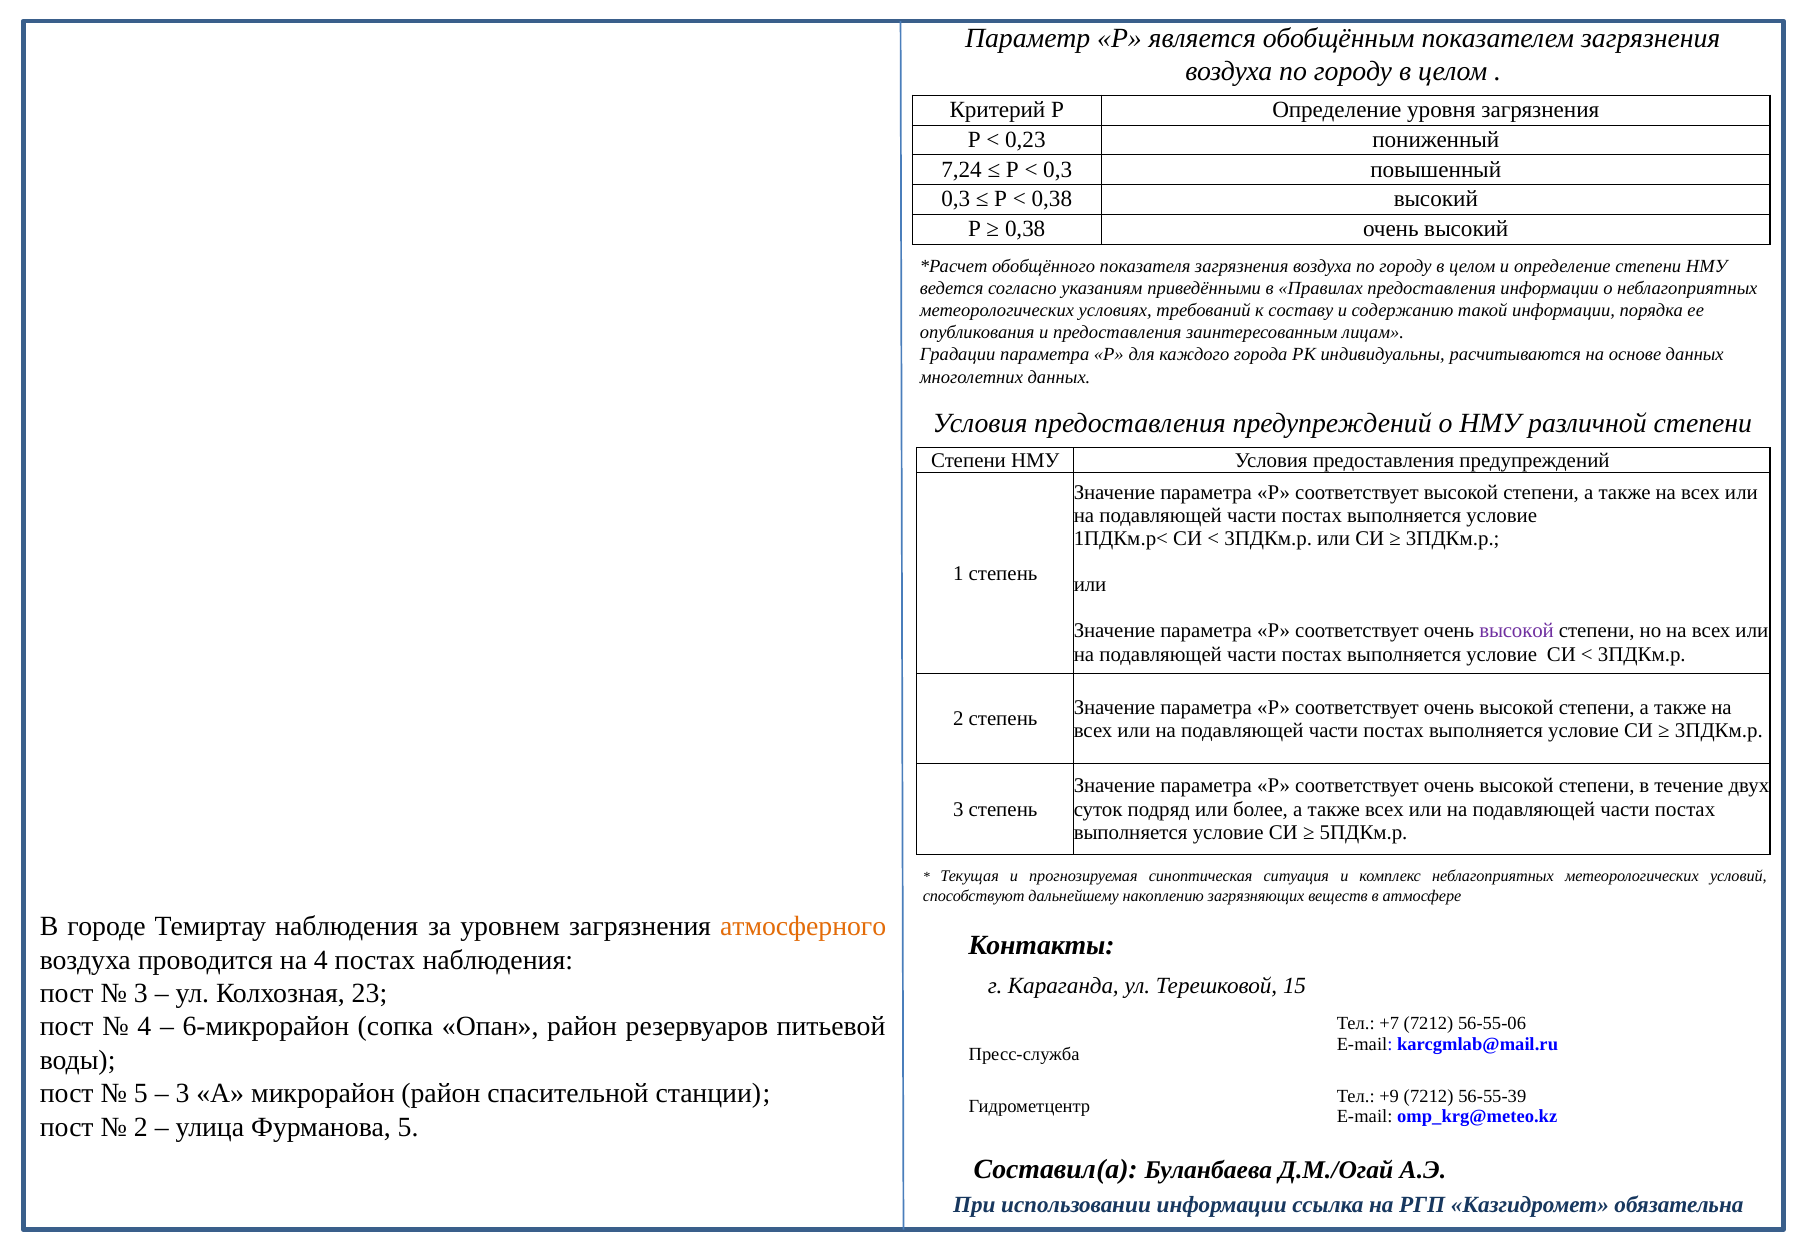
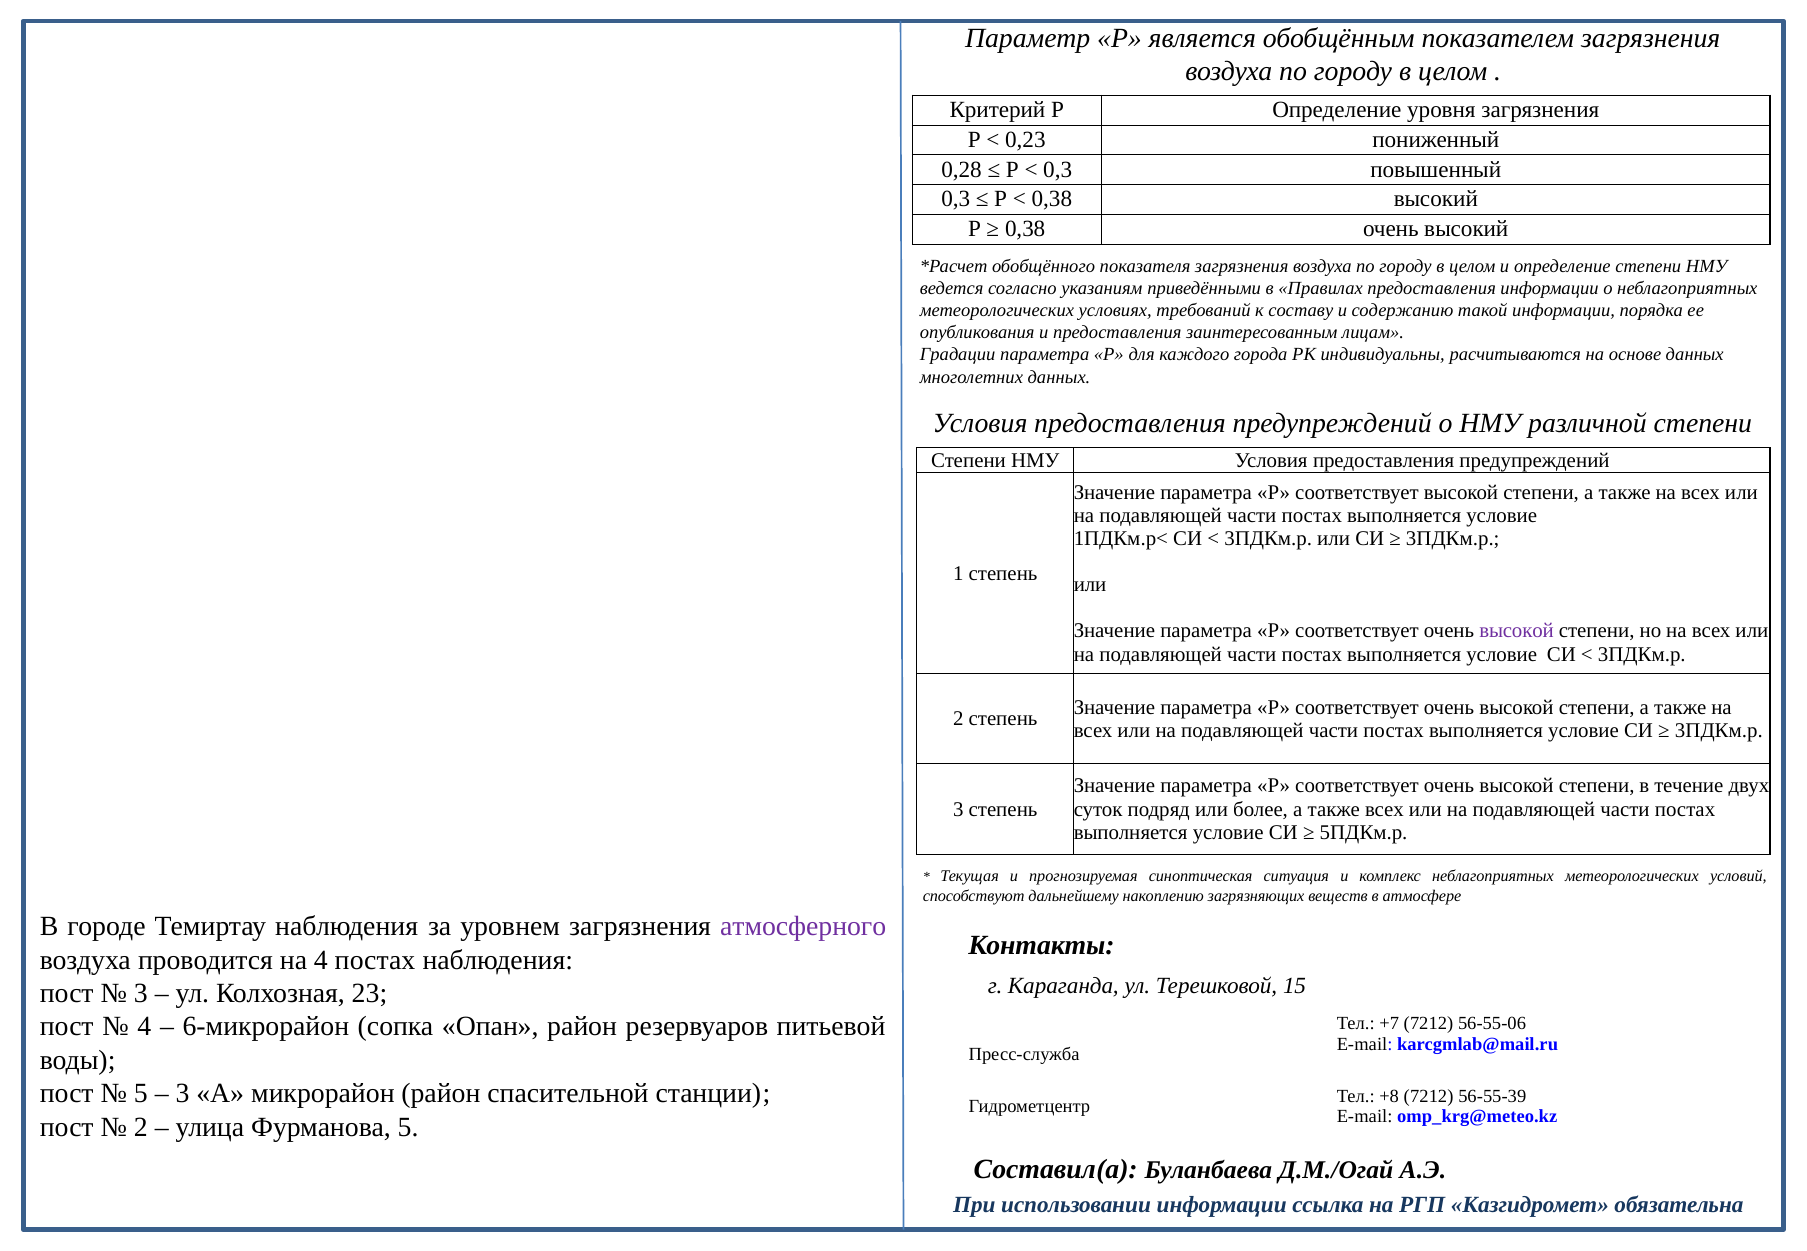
7,24: 7,24 -> 0,28 (962, 170)
атмосферного colour: orange -> purple (803, 927)
+9: +9 -> +8 (1389, 1096)
